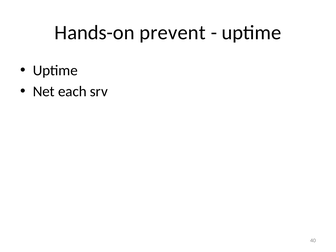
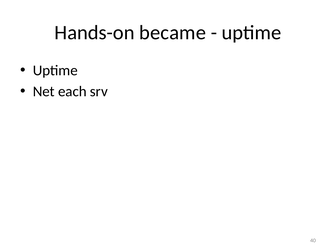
prevent: prevent -> became (173, 33)
